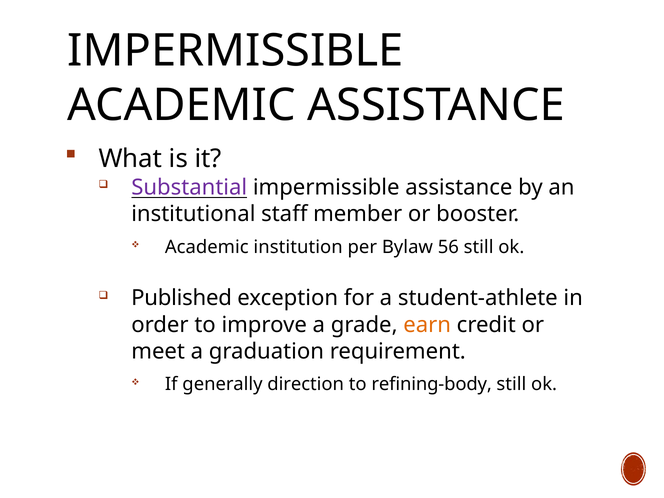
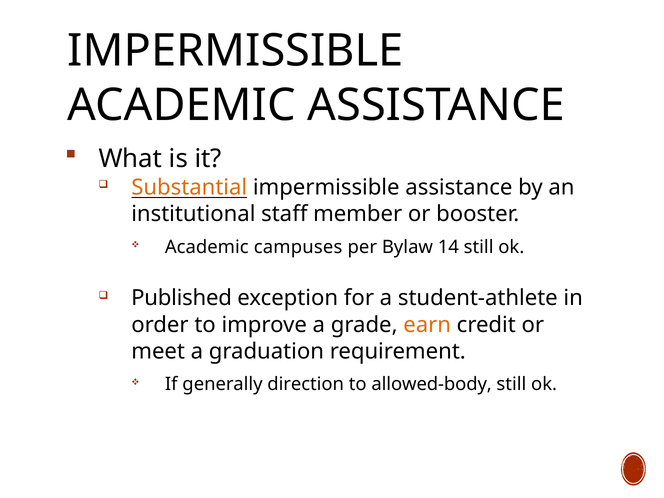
Substantial colour: purple -> orange (189, 187)
institution: institution -> campuses (298, 247)
56: 56 -> 14 (448, 247)
refining-body: refining-body -> allowed-body (432, 384)
